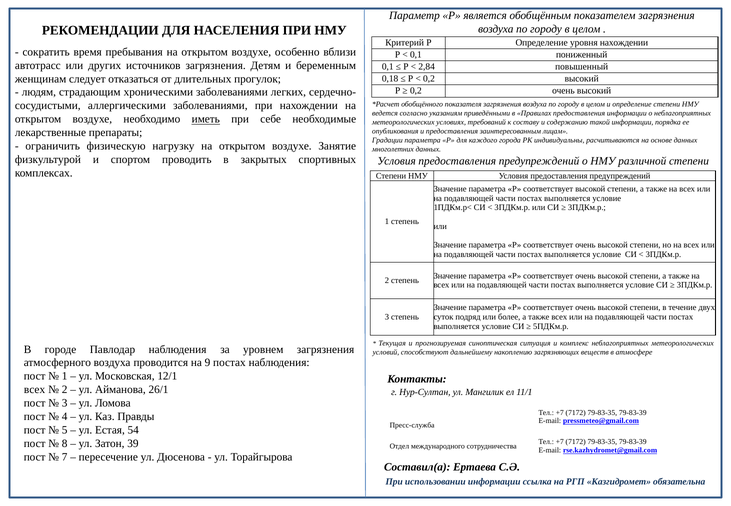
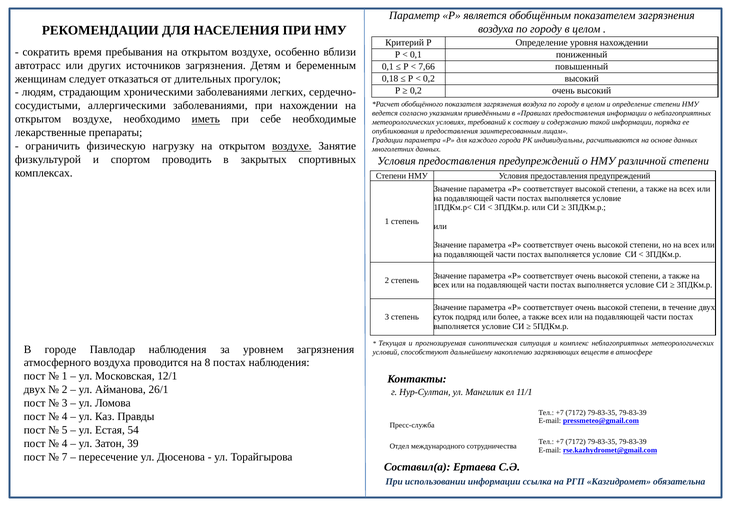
2,84: 2,84 -> 7,66 (427, 67)
воздухе underline: none -> present (292, 146)
9: 9 -> 8 (208, 363)
всех: всех -> двух (35, 390)
8: 8 -> 4 (65, 444)
